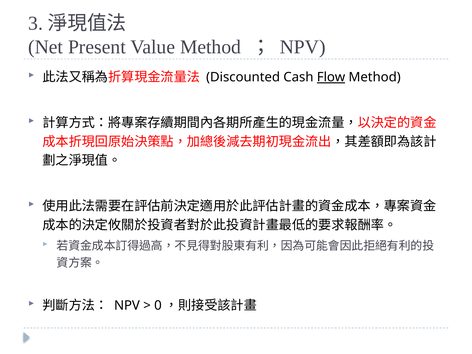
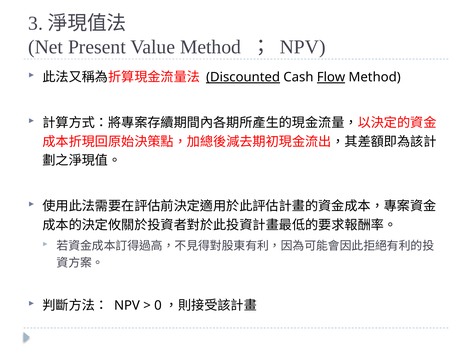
Discounted underline: none -> present (243, 77)
